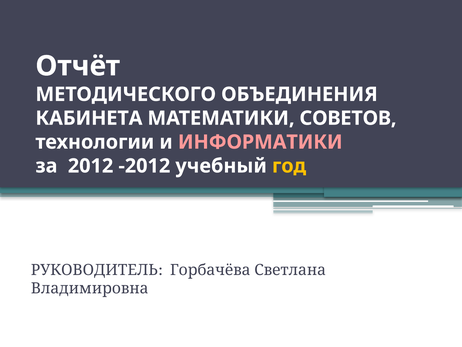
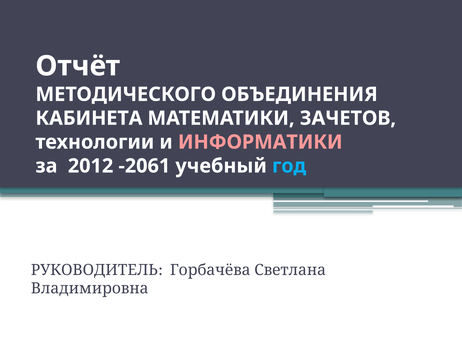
СОВЕТОВ: СОВЕТОВ -> ЗАЧЕТОВ (348, 118)
-2012: -2012 -> -2061 (144, 166)
год colour: yellow -> light blue (289, 166)
